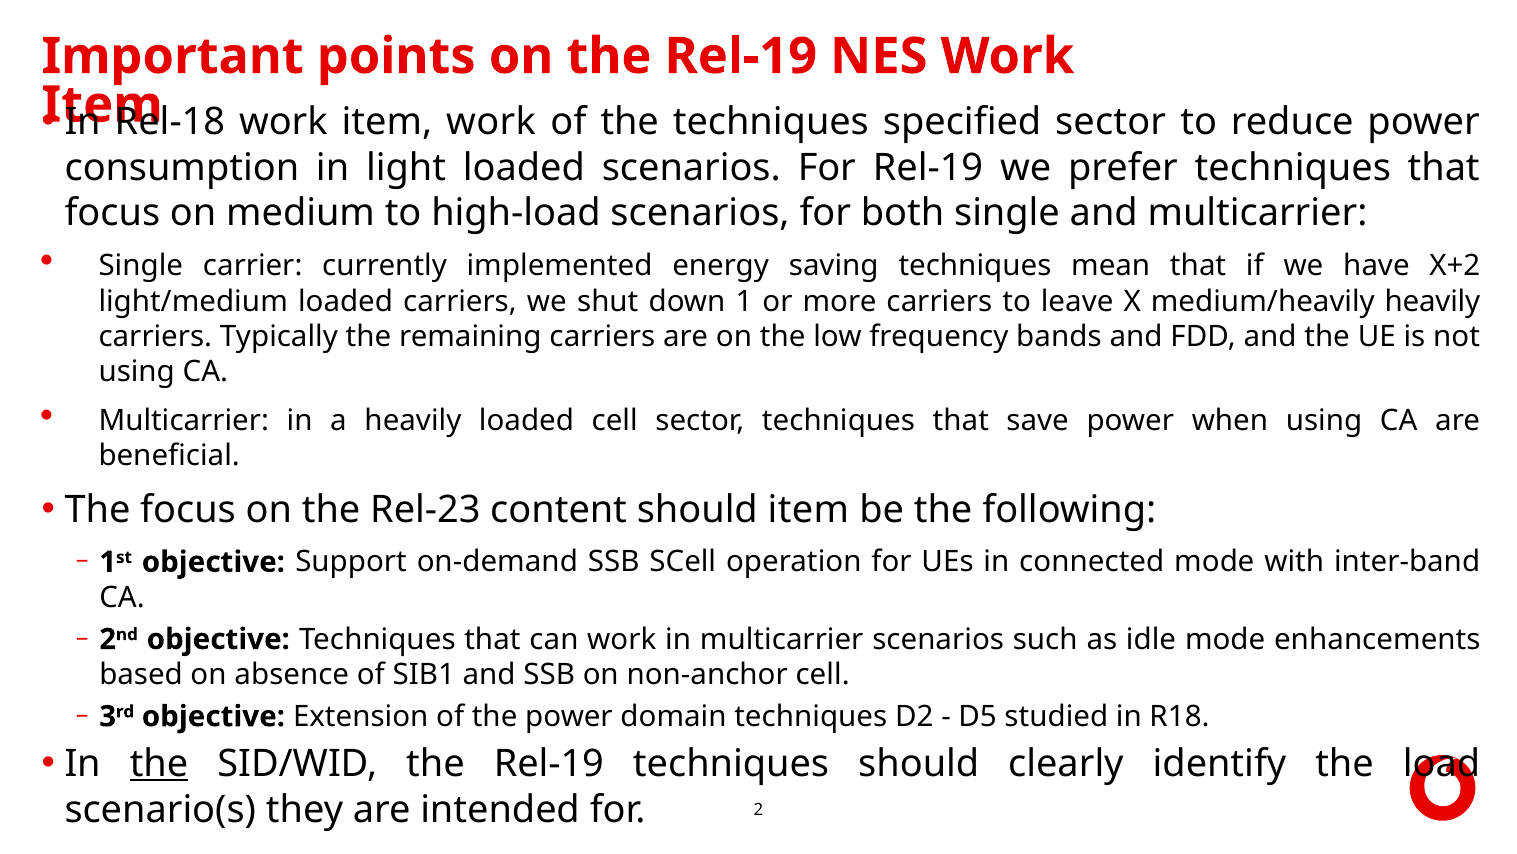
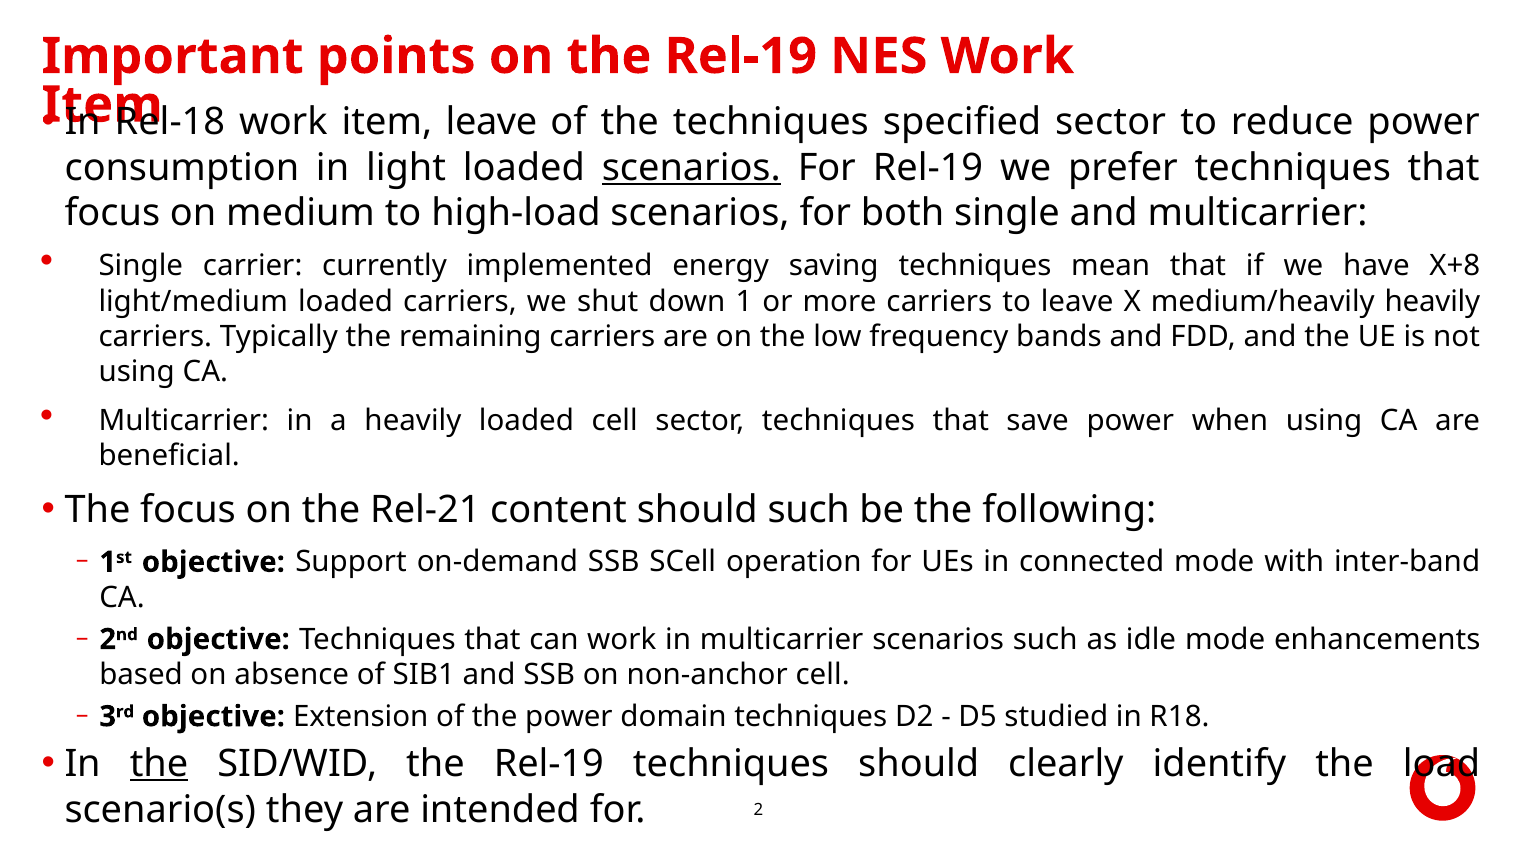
item work: work -> leave (491, 122)
scenarios underline: none -> present (691, 168)
X+2: X+2 -> X+8 (1455, 266)
Rel-23: Rel-23 -> Rel-21 (425, 509)
should item: item -> such (809, 509)
